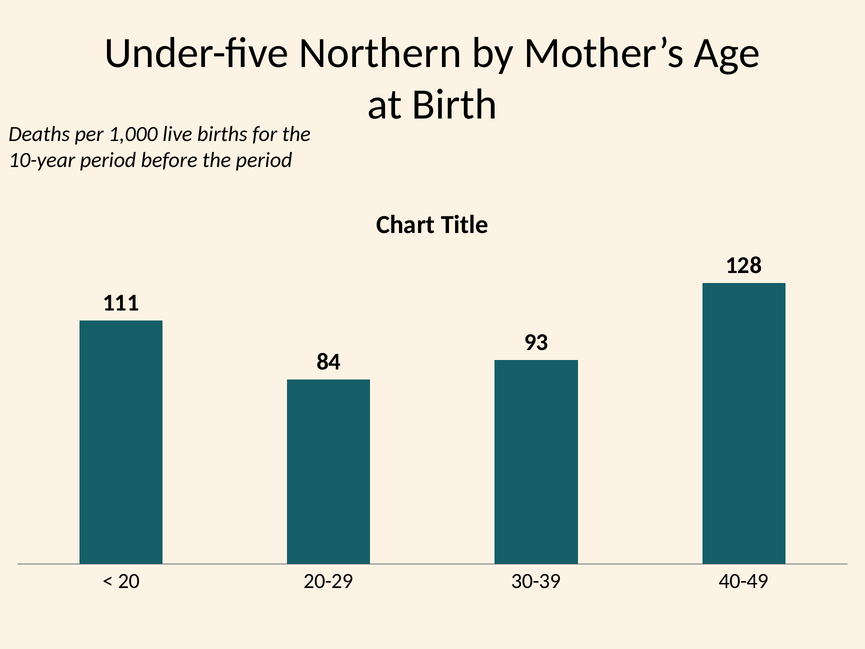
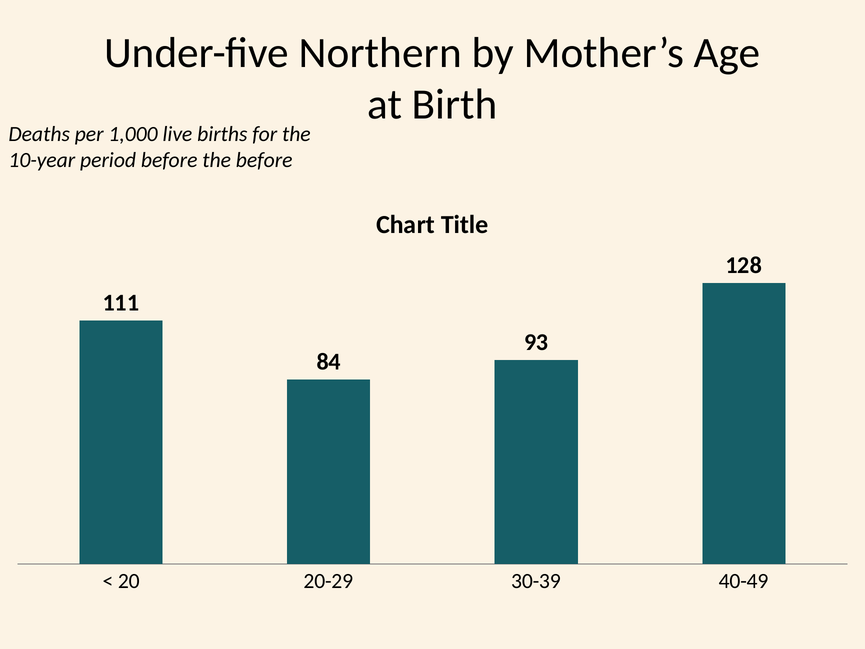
the period: period -> before (264, 160)
